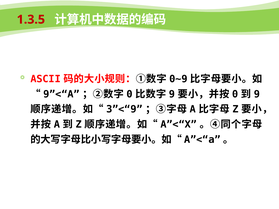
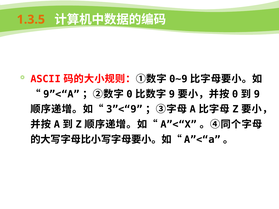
1.3.5 colour: red -> orange (31, 20)
